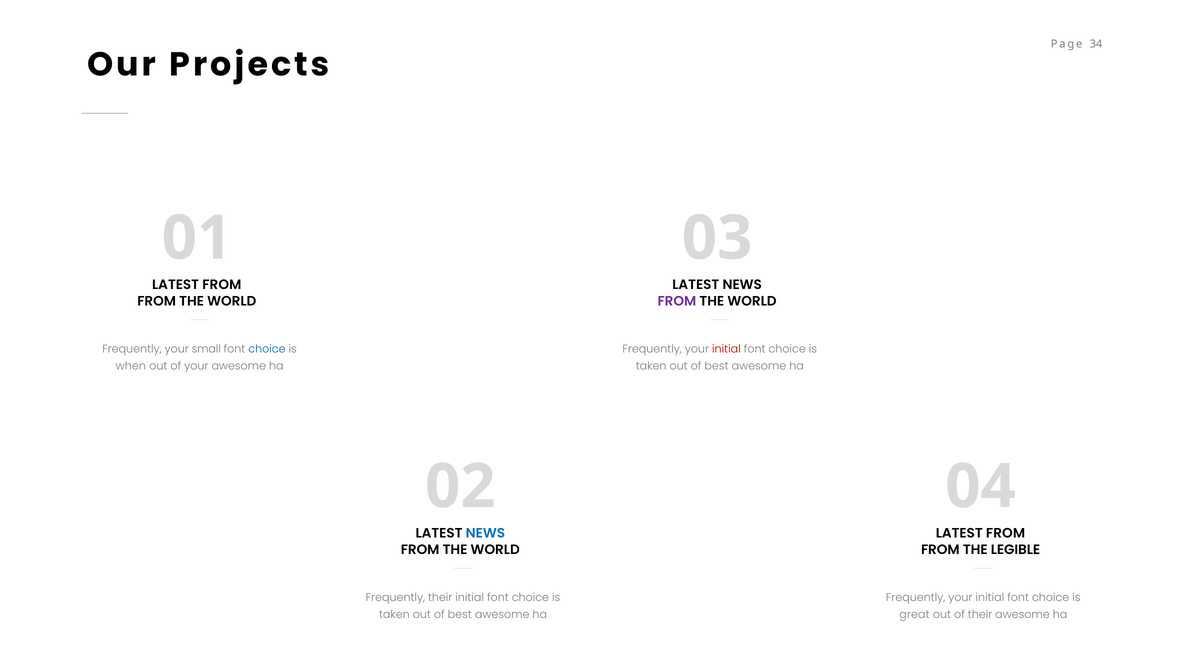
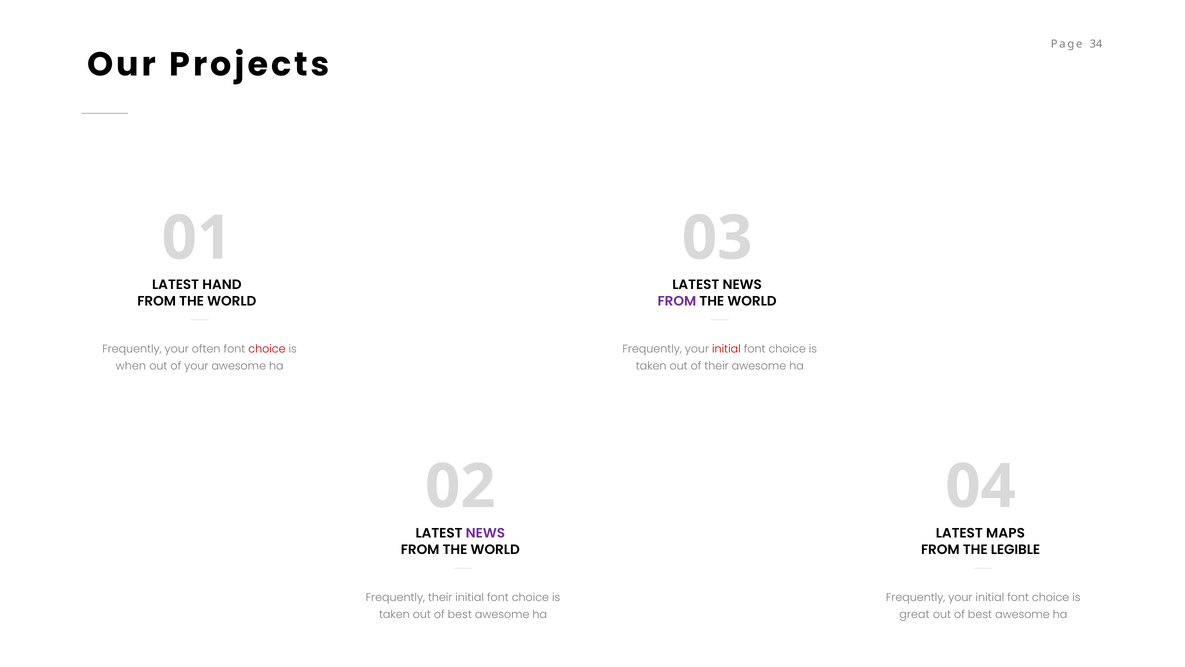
FROM: FROM -> HAND (222, 285)
small: small -> often (206, 349)
choice colour: blue -> red (267, 349)
best: best -> their (717, 366)
NEWS colour: blue -> purple (485, 533)
FROM: FROM -> MAPS (1006, 533)
their: their -> best (980, 614)
